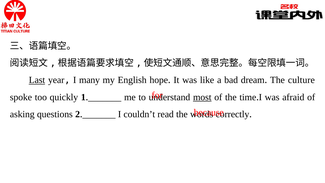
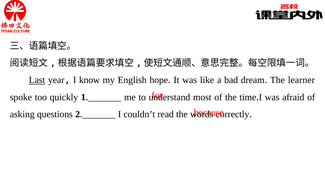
many: many -> know (89, 80)
culture: culture -> learner (301, 80)
most underline: present -> none (202, 97)
